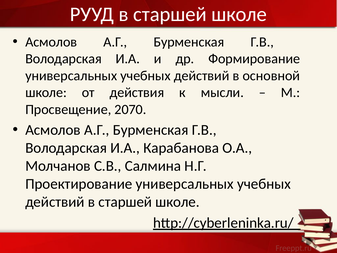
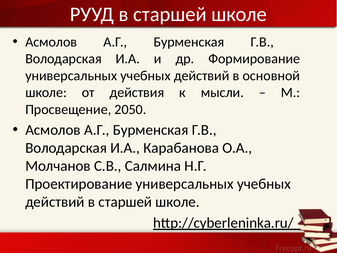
2070: 2070 -> 2050 (130, 109)
